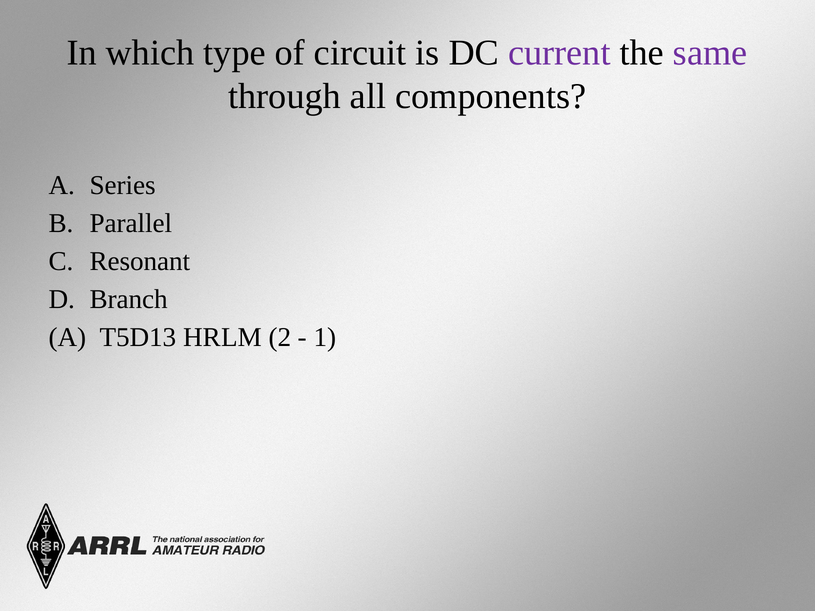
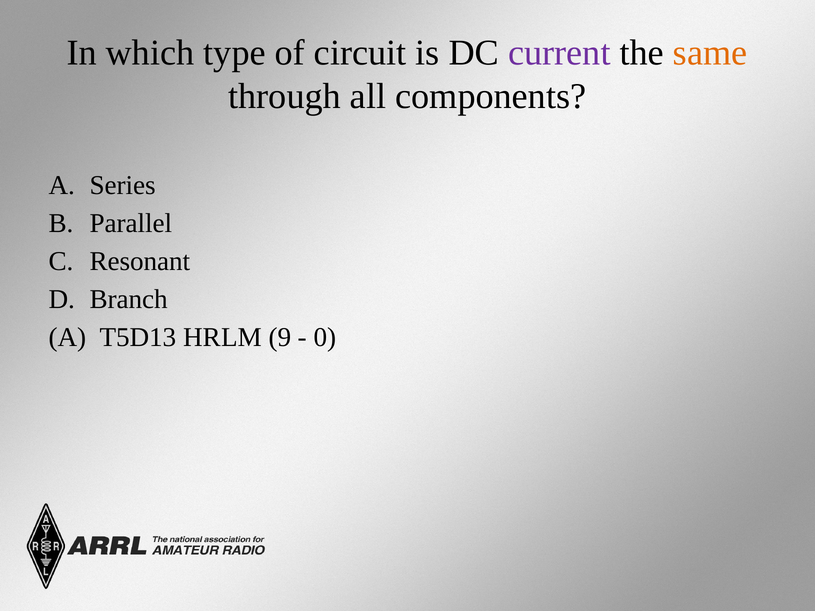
same colour: purple -> orange (710, 53)
2: 2 -> 9 (280, 337)
1: 1 -> 0 (325, 337)
